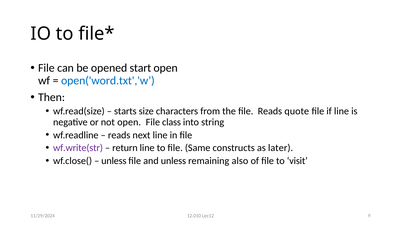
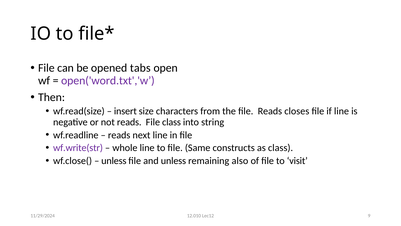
start: start -> tabs (140, 68)
open('word.txt','w colour: blue -> purple (108, 80)
starts: starts -> insert (125, 111)
quote: quote -> closes (297, 111)
not open: open -> reads (129, 122)
return: return -> whole (125, 148)
as later: later -> class (281, 148)
